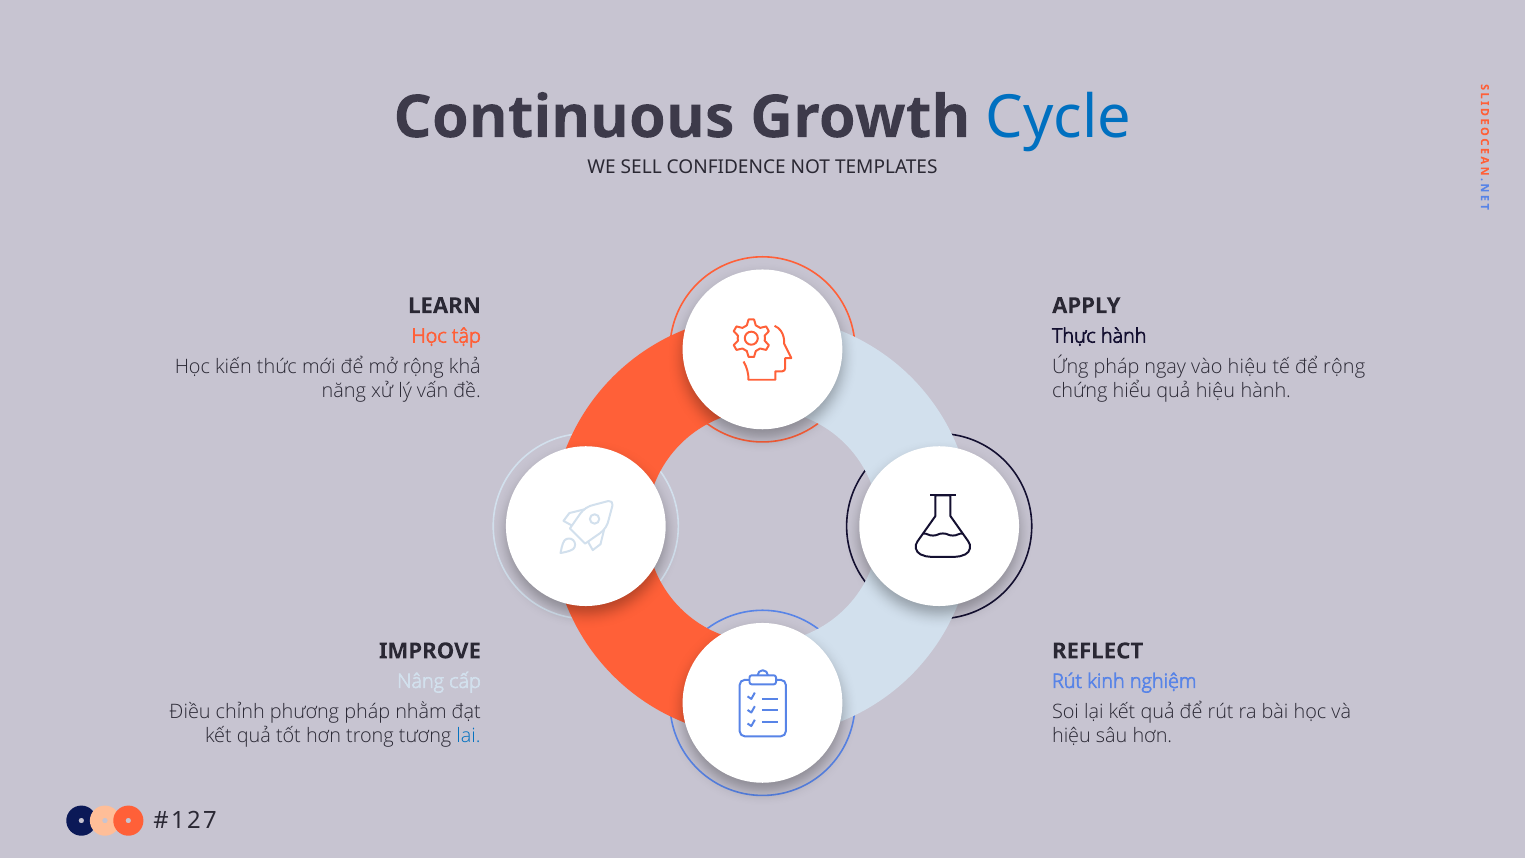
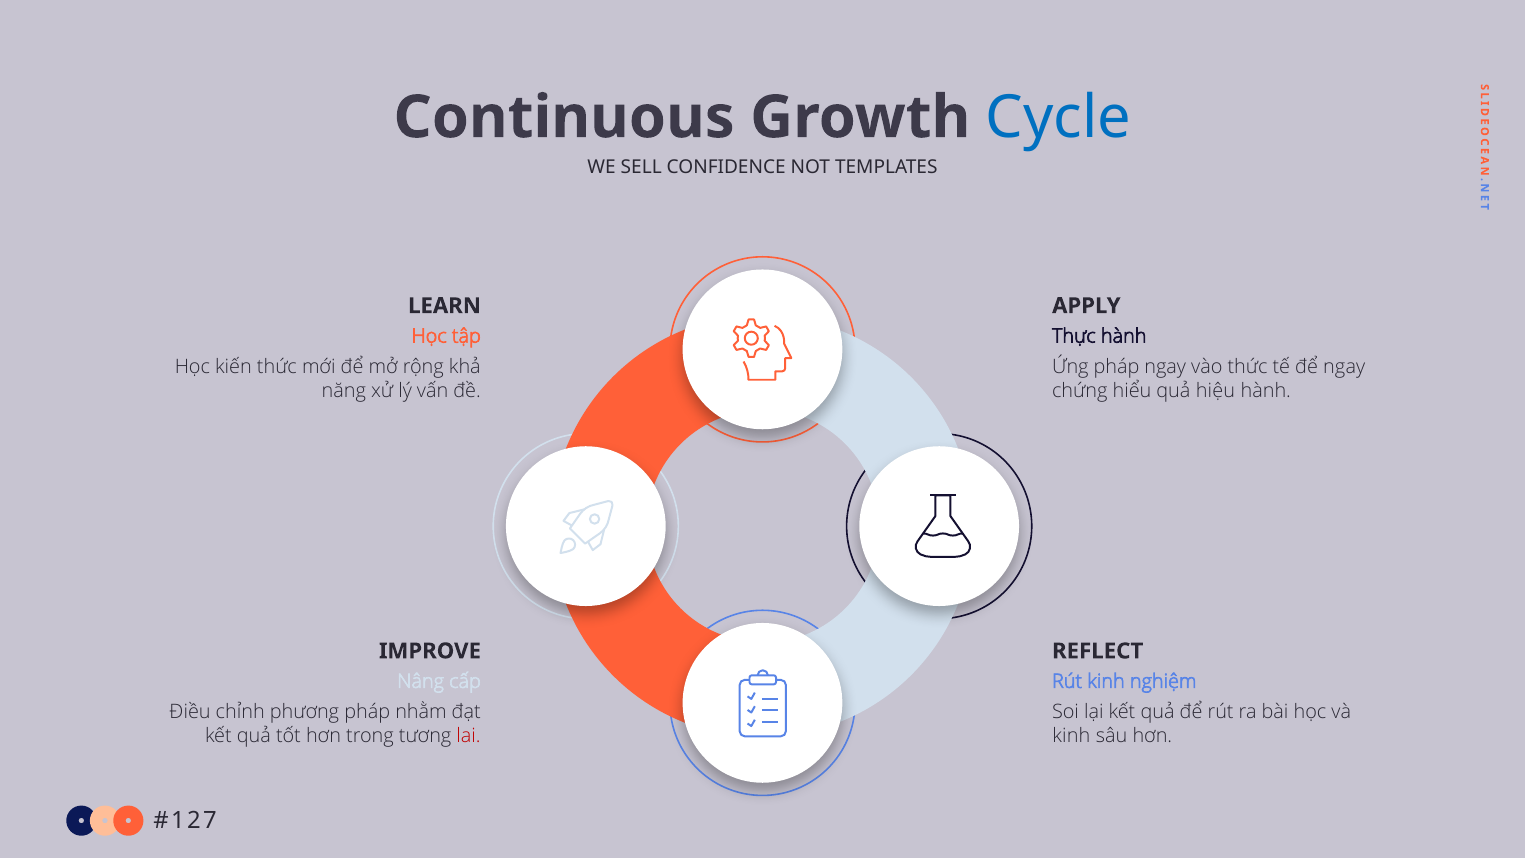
vào hiệu: hiệu -> thức (1247, 367)
để rộng: rộng -> ngay (1344, 367)
lai colour: blue -> red (469, 736)
hiệu: hiệu -> kinh (1071, 736)
